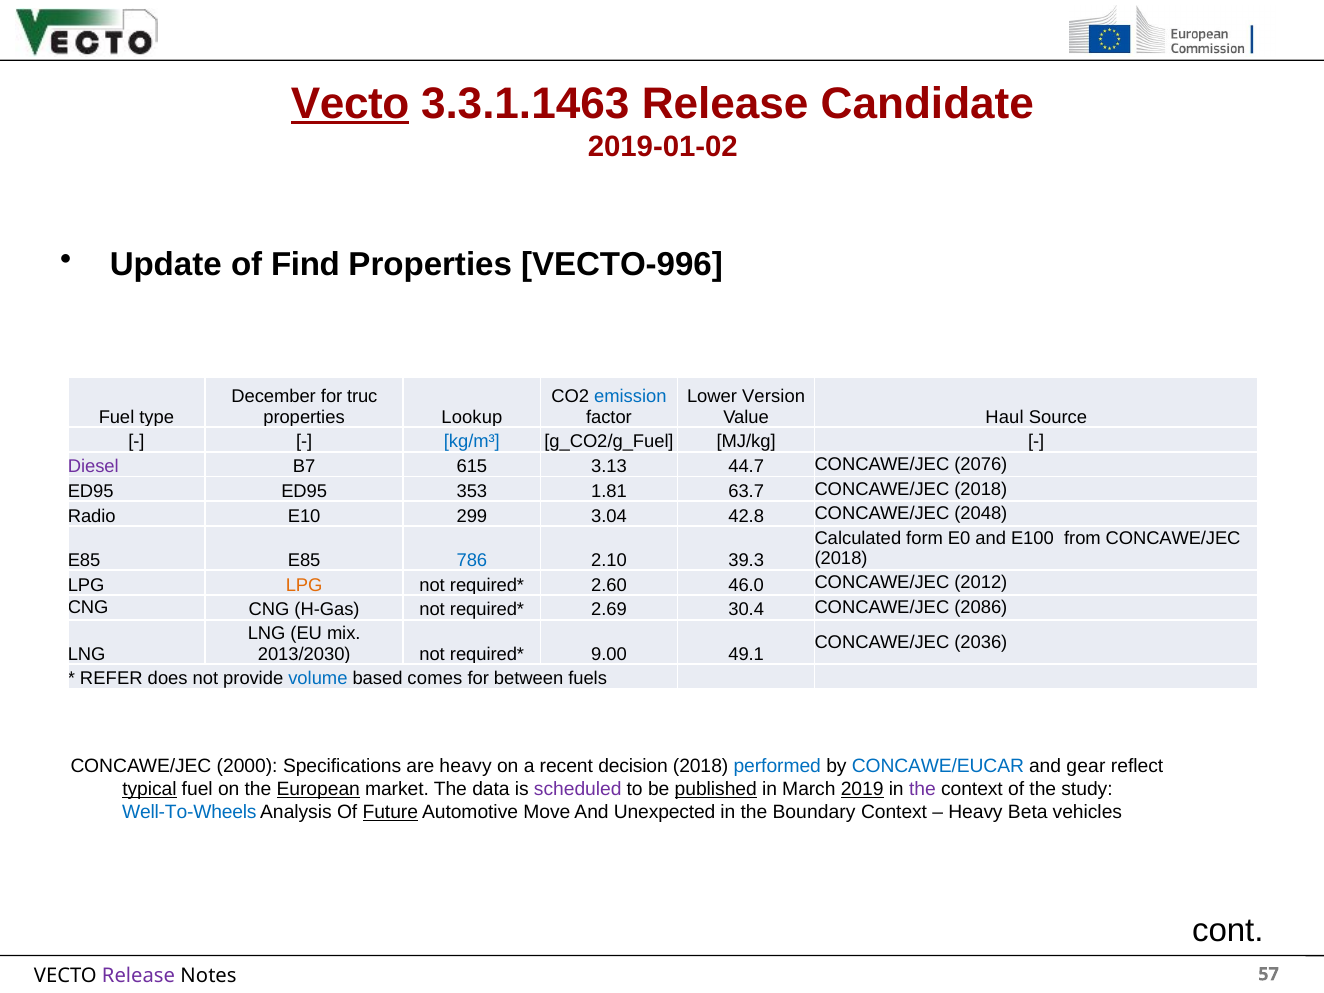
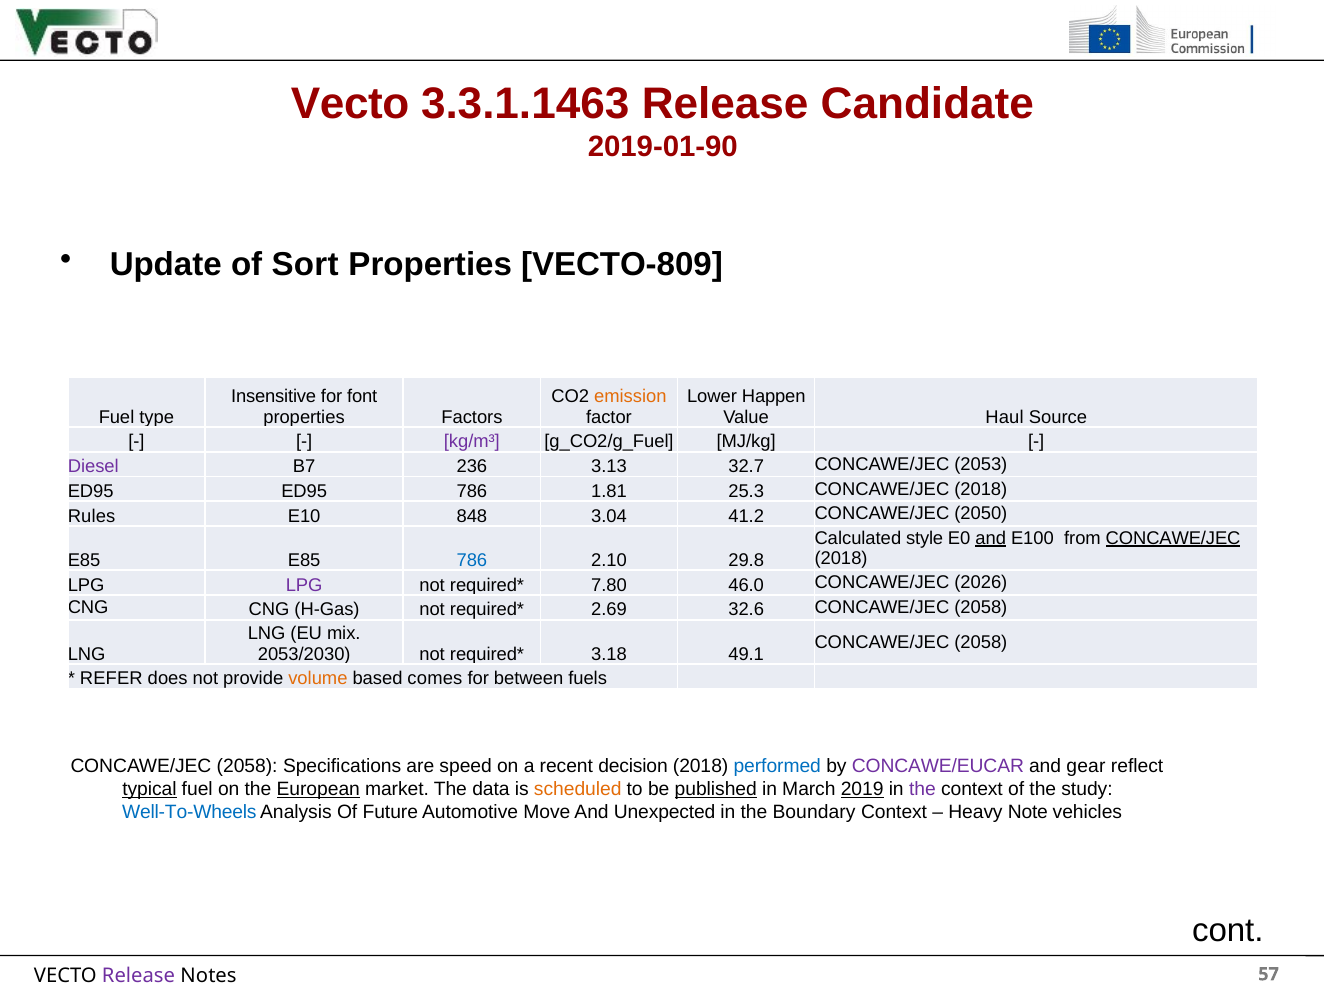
Vecto underline: present -> none (350, 104)
2019-01-02: 2019-01-02 -> 2019-01-90 (663, 147)
Find: Find -> Sort (305, 265)
VECTO-996: VECTO-996 -> VECTO-809 (622, 265)
December: December -> Insensitive (274, 396)
truc: truc -> font (362, 396)
emission colour: blue -> orange (630, 396)
Version: Version -> Happen (774, 396)
Lookup: Lookup -> Factors (472, 417)
kg/m³ colour: blue -> purple (472, 442)
615: 615 -> 236 (472, 466)
44.7: 44.7 -> 32.7 (746, 466)
2076: 2076 -> 2053 (981, 464)
ED95 353: 353 -> 786 (472, 491)
63.7: 63.7 -> 25.3 (746, 491)
Radio: Radio -> Rules (92, 516)
299: 299 -> 848 (472, 516)
42.8: 42.8 -> 41.2 (746, 516)
2048: 2048 -> 2050 (981, 514)
form: form -> style (925, 538)
and underline: none -> present (991, 538)
CONCAWE/JEC underline: none -> present (1173, 538)
39.3: 39.3 -> 29.8 (746, 560)
LPG colour: orange -> purple (304, 585)
2.60: 2.60 -> 7.80 (609, 585)
2012: 2012 -> 2026 (981, 583)
30.4: 30.4 -> 32.6 (746, 610)
2086: 2086 -> 2058 (981, 608)
2036: 2036 -> 2058 (981, 642)
2013/2030: 2013/2030 -> 2053/2030 (304, 654)
9.00: 9.00 -> 3.18 (609, 654)
volume colour: blue -> orange (318, 679)
2000: 2000 -> 2058 (247, 766)
are heavy: heavy -> speed (466, 766)
CONCAWE/EUCAR colour: blue -> purple (938, 766)
scheduled colour: purple -> orange (578, 789)
Future underline: present -> none (390, 812)
Beta: Beta -> Note (1028, 812)
